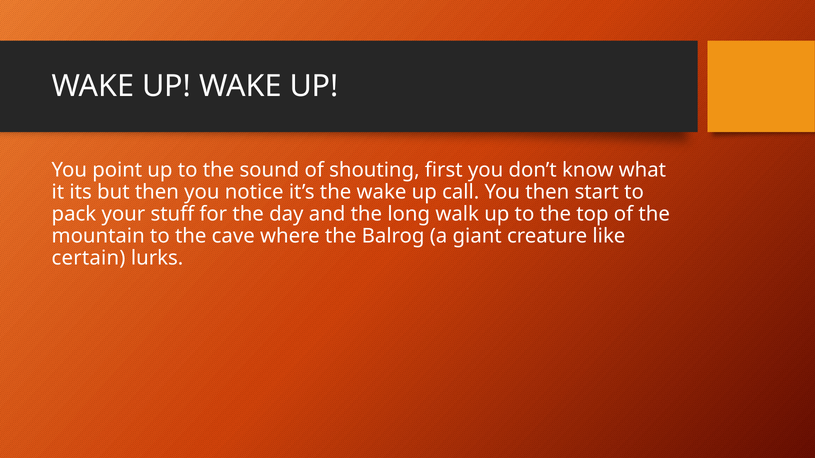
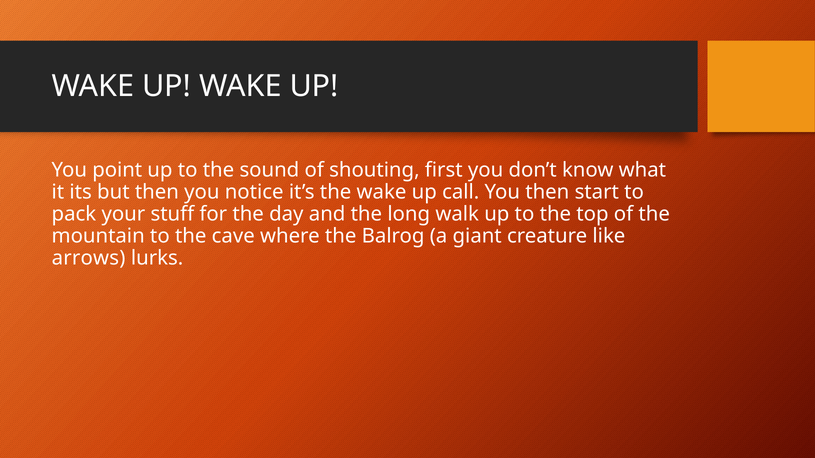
certain: certain -> arrows (89, 258)
